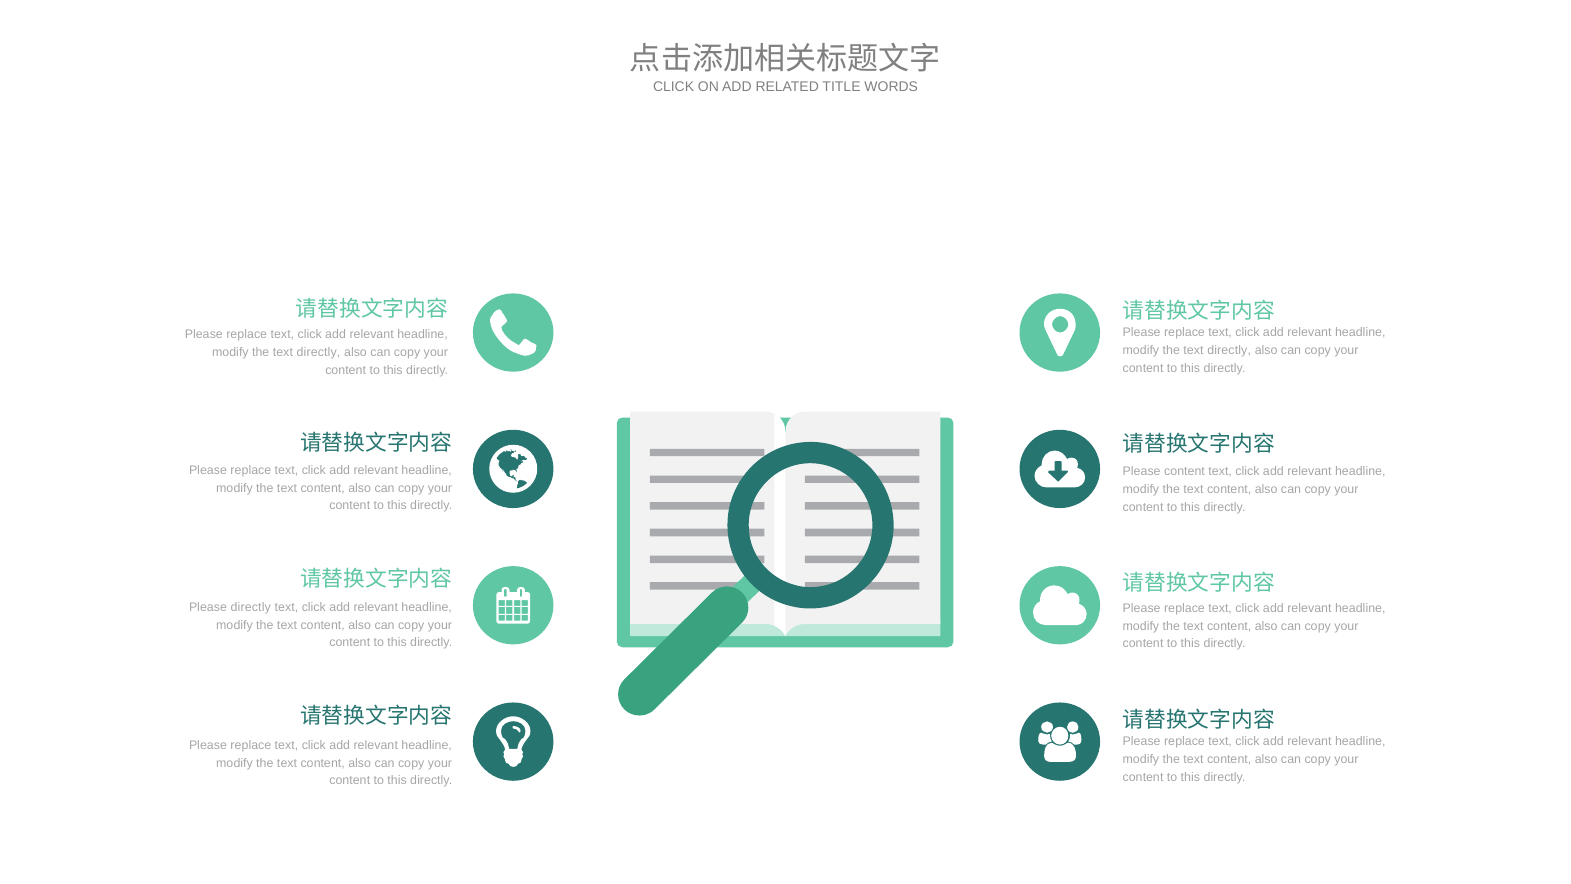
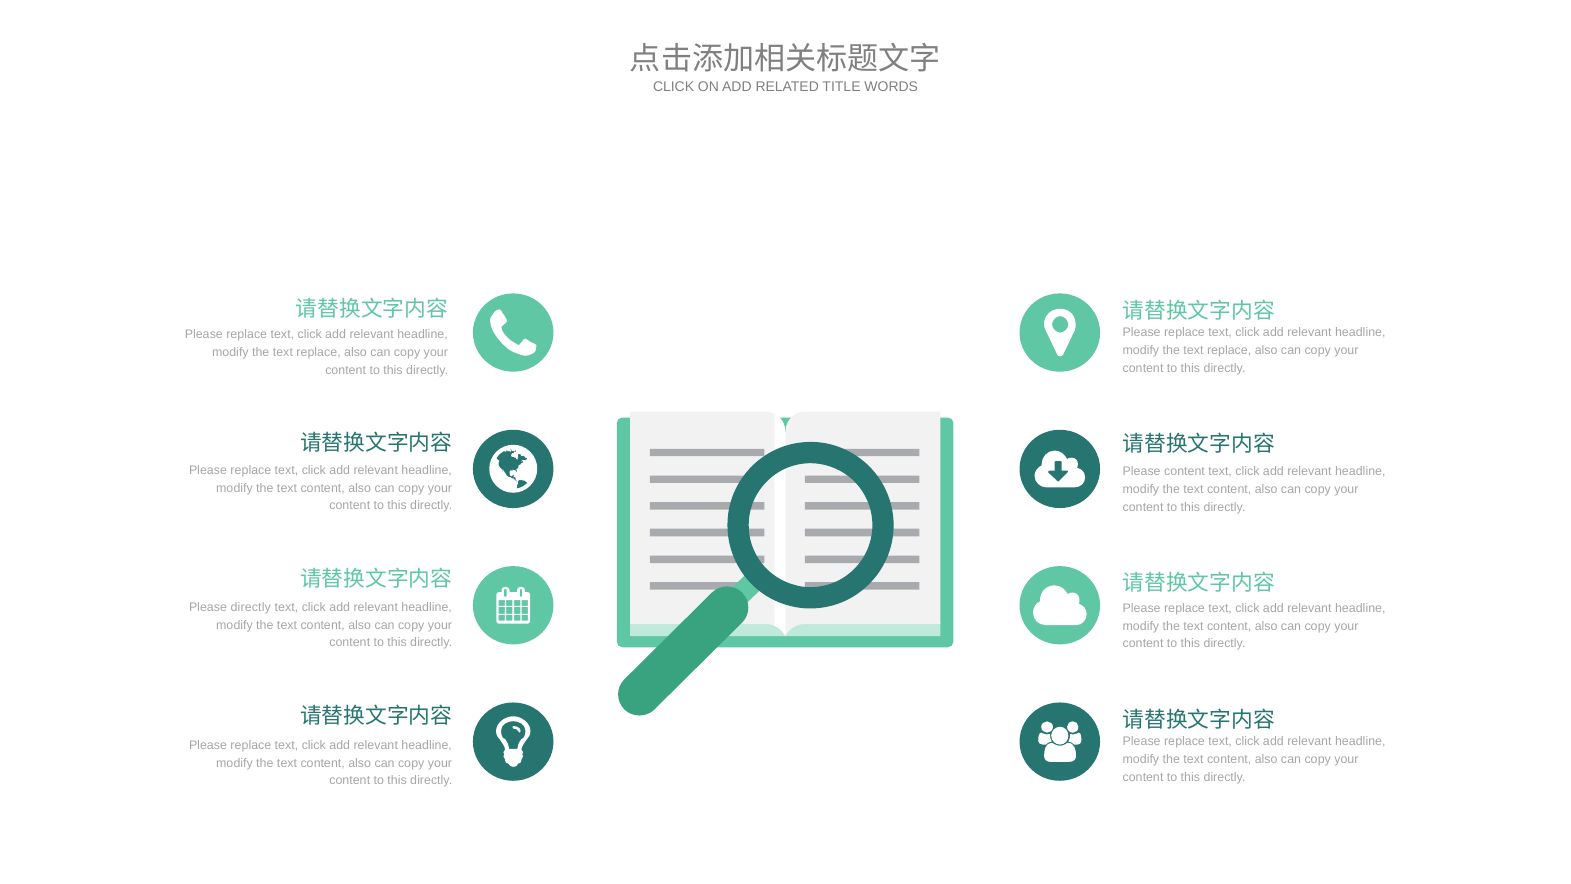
directly: directly -> replace (1229, 350)
directly: directly -> replace (319, 352)
